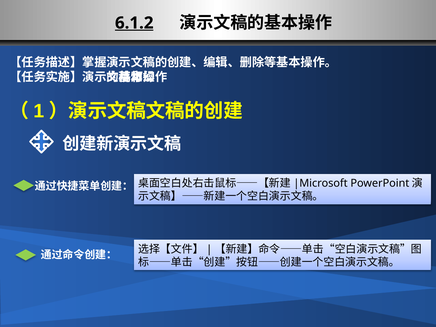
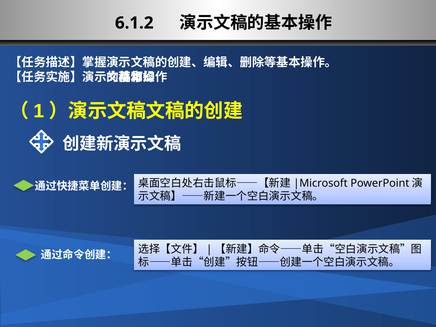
6.1.2 underline: present -> none (134, 23)
